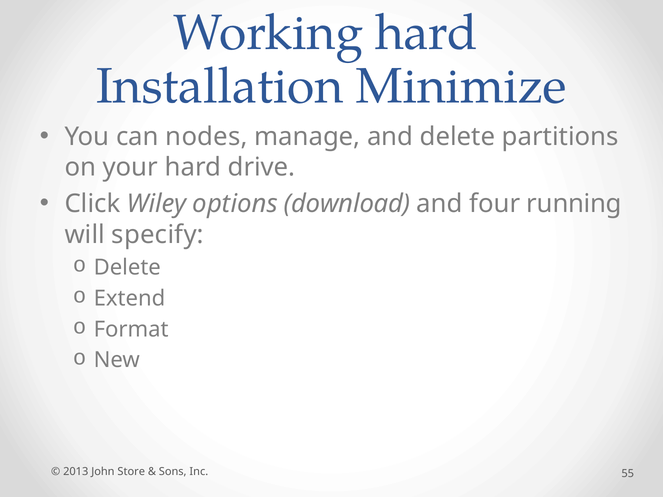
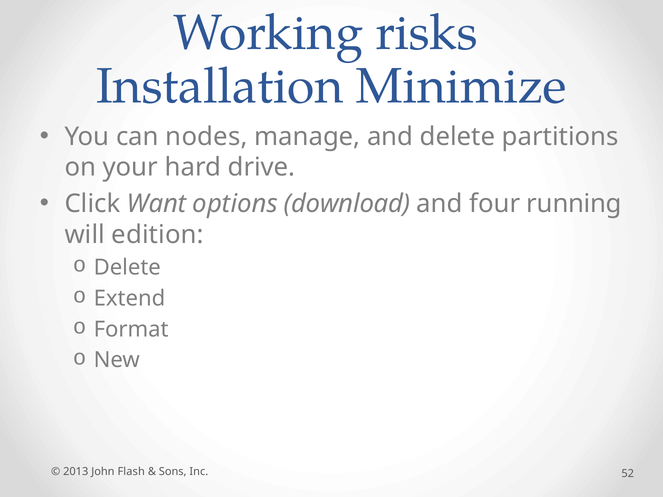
Working hard: hard -> risks (427, 33)
Wiley: Wiley -> Want (157, 204)
specify: specify -> edition (158, 235)
Store: Store -> Flash (131, 472)
55: 55 -> 52 (628, 474)
